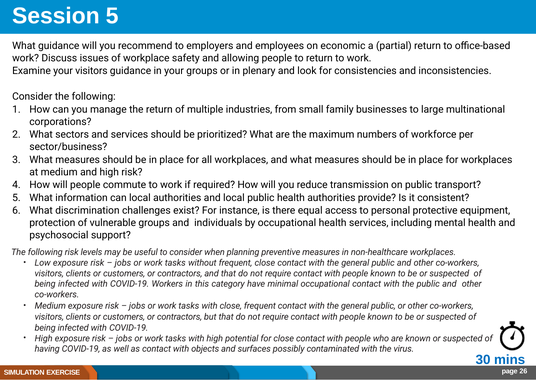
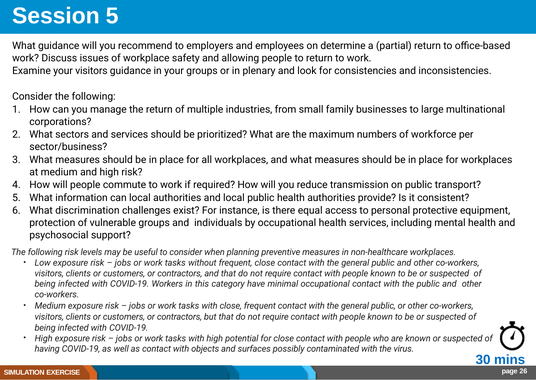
economic: economic -> determine (343, 46)
